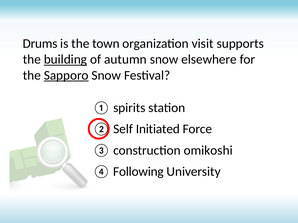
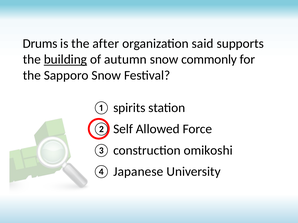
town: town -> after (106, 44)
visit: visit -> said (203, 44)
elsewhere: elsewhere -> commonly (209, 60)
Sapporo underline: present -> none (66, 75)
Initiated: Initiated -> Allowed (158, 129)
Following: Following -> Japanese (138, 172)
